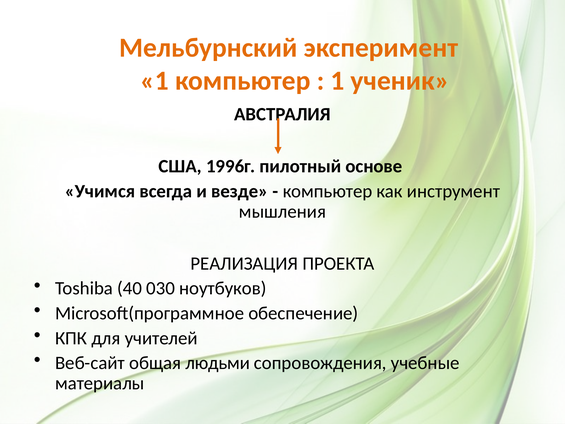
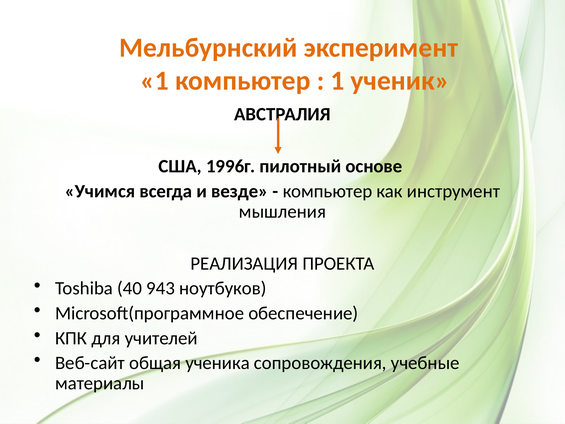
030: 030 -> 943 (161, 288)
людьми: людьми -> ученика (218, 363)
